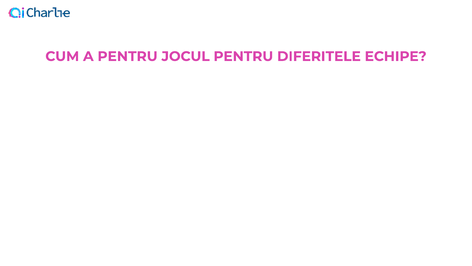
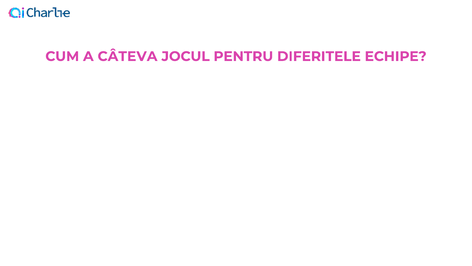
A PENTRU: PENTRU -> CÂTEVA (127, 56)
